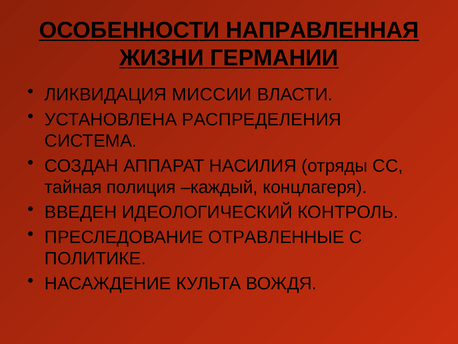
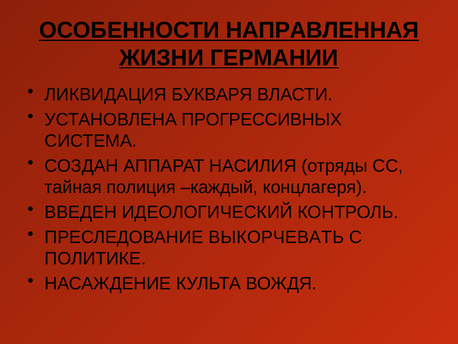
МИССИИ: МИССИИ -> БУКВАРЯ (212, 94)
РАСПРЕДЕЛЕНИЯ: РАСПРЕДЕЛЕНИЯ -> ПРОГРЕССИВНЫХ (262, 119)
ОТРАВЛЕННЫЕ: ОТРАВЛЕННЫЕ -> ВЫКОРЧЕВАТЬ (276, 237)
